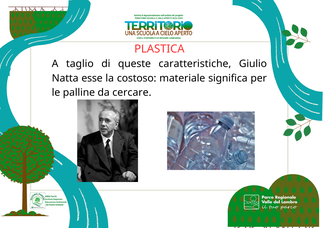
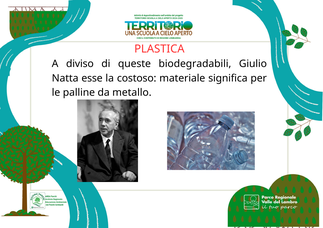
taglio: taglio -> diviso (80, 64)
caratteristiche: caratteristiche -> biodegradabili (195, 64)
cercare: cercare -> metallo (132, 93)
